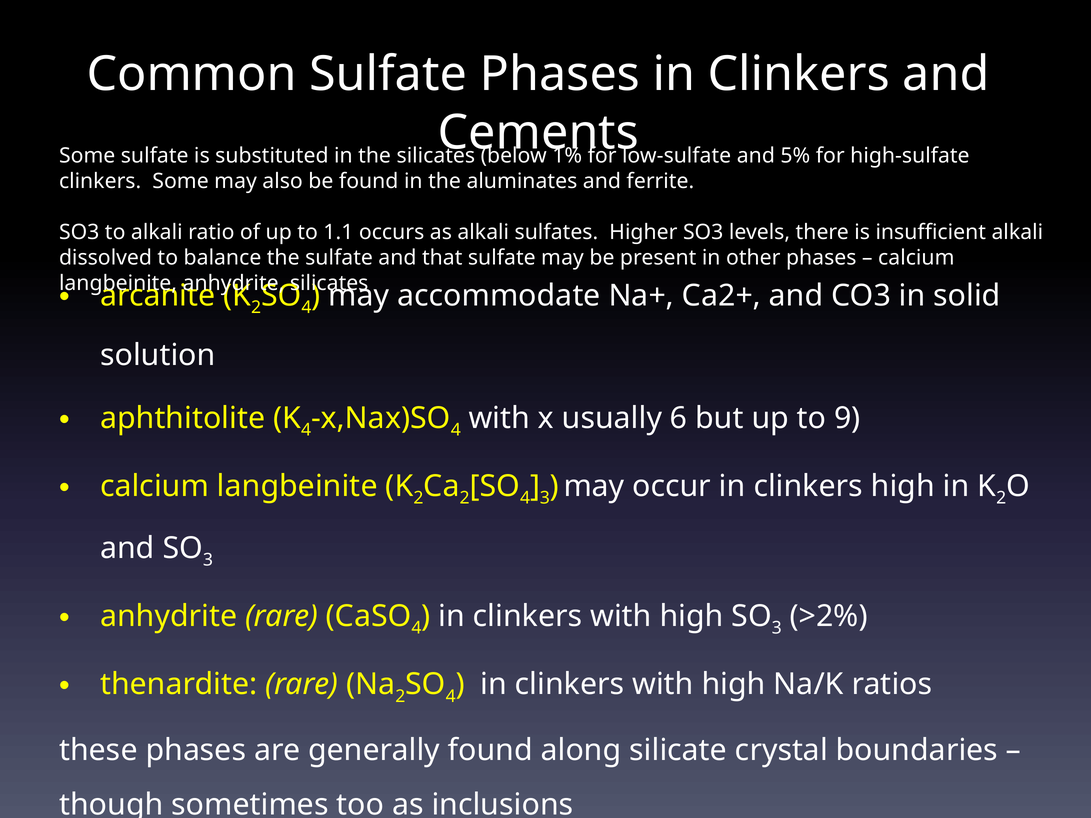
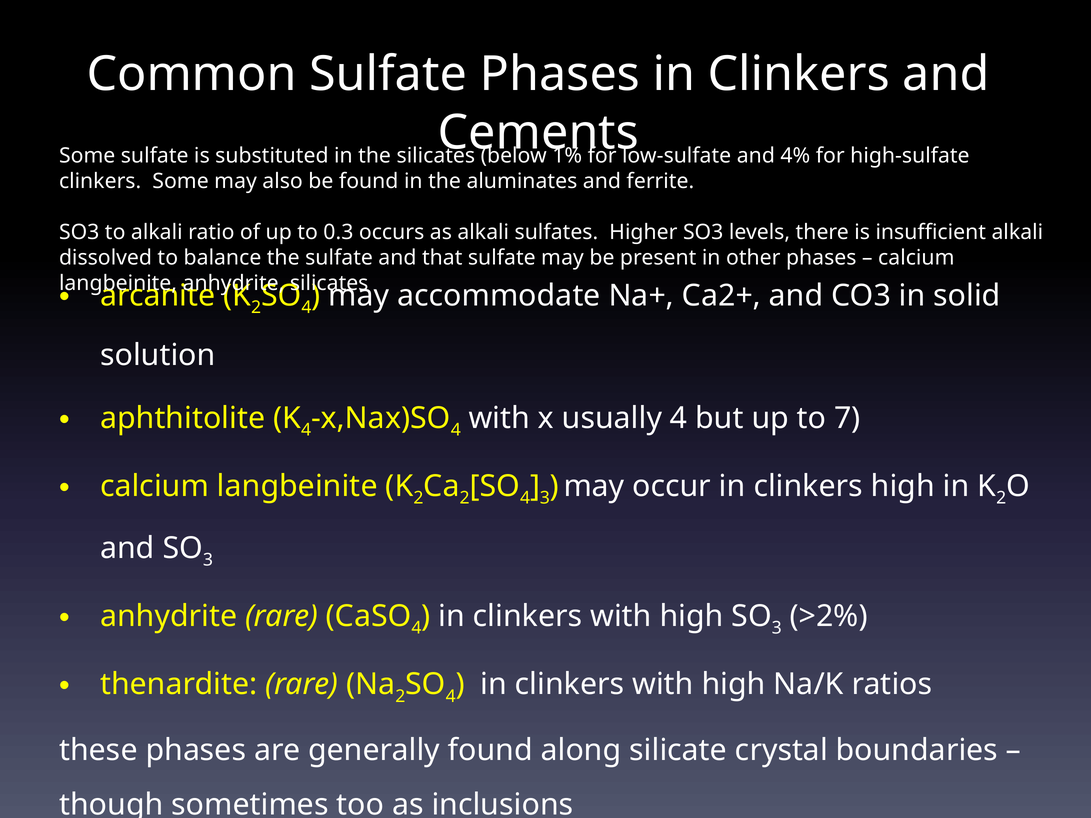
5%: 5% -> 4% (795, 156)
1.1: 1.1 -> 0.3 (338, 232)
usually 6: 6 -> 4 (679, 418)
9: 9 -> 7 (847, 418)
